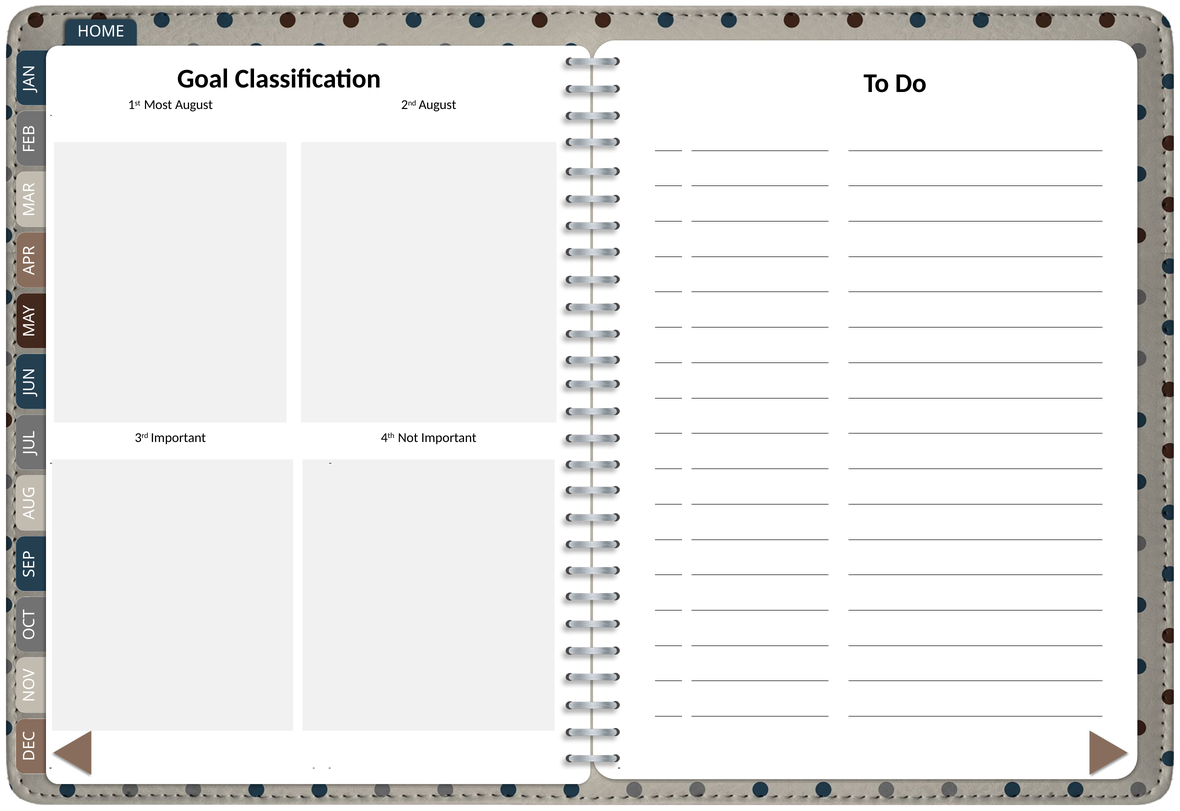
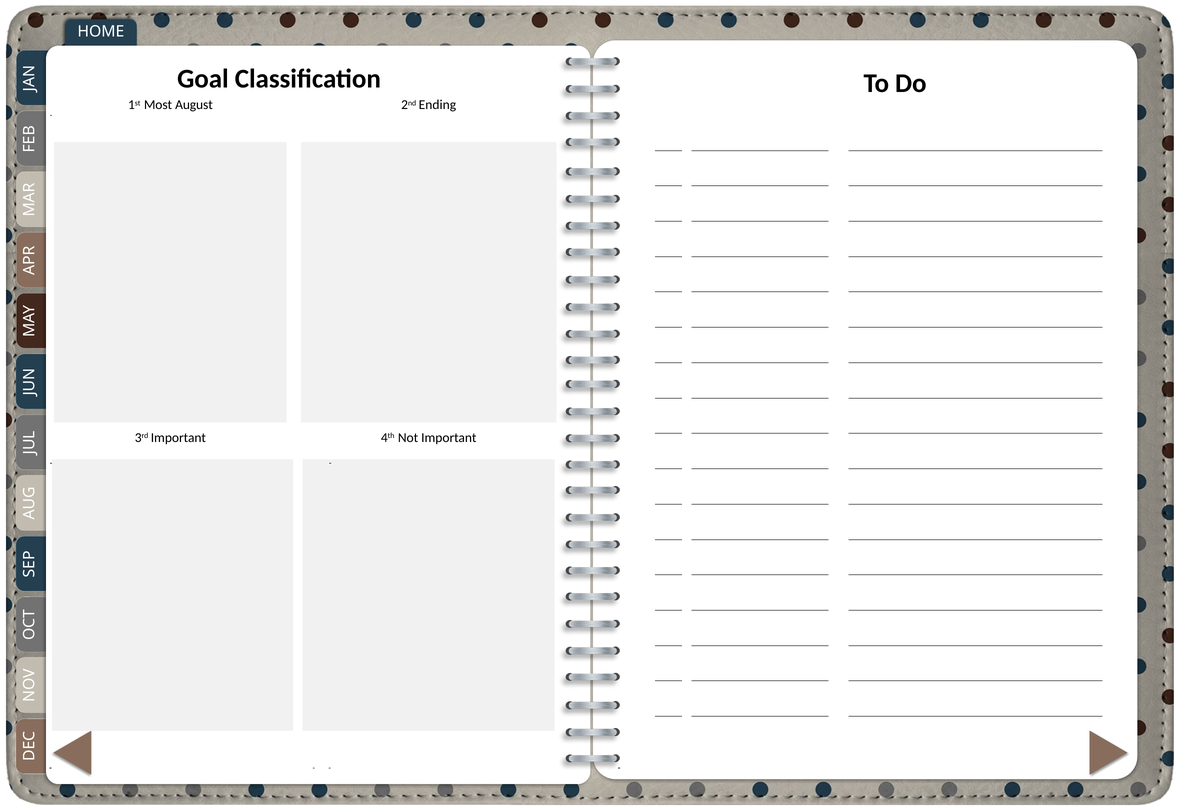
2nd August: August -> Ending (437, 105)
